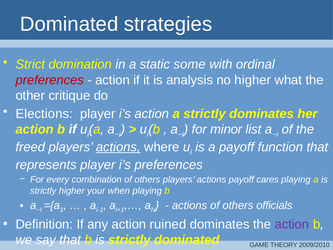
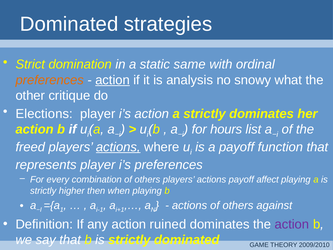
some: some -> same (190, 64)
preferences colour: red -> orange (50, 80)
action underline: none -> present (113, 80)
no higher: higher -> snowy (253, 80)
minor: minor -> hours (226, 129)
cares: cares -> affect (268, 179)
your: your -> then (96, 191)
officials: officials -> against (274, 205)
